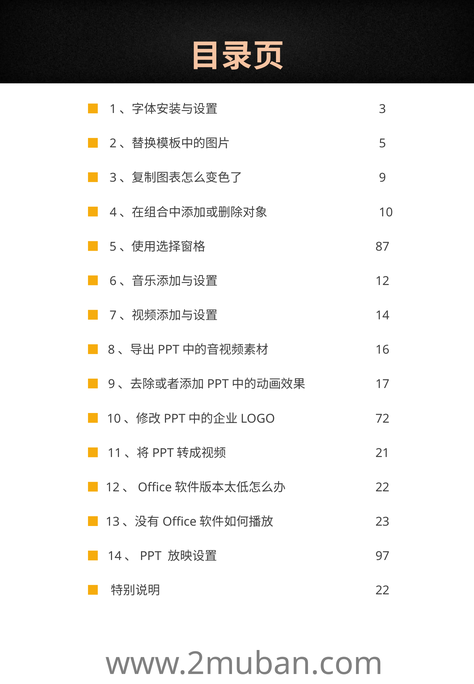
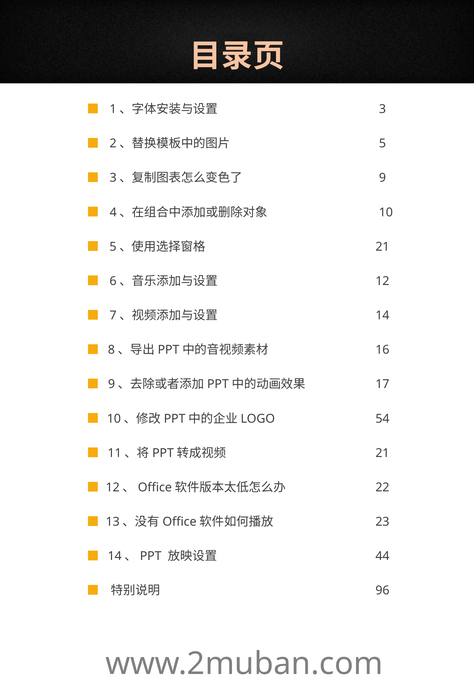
87: 87 -> 21 (382, 247)
72: 72 -> 54 (382, 419)
97: 97 -> 44 (382, 557)
22: 22 -> 96 (382, 591)
